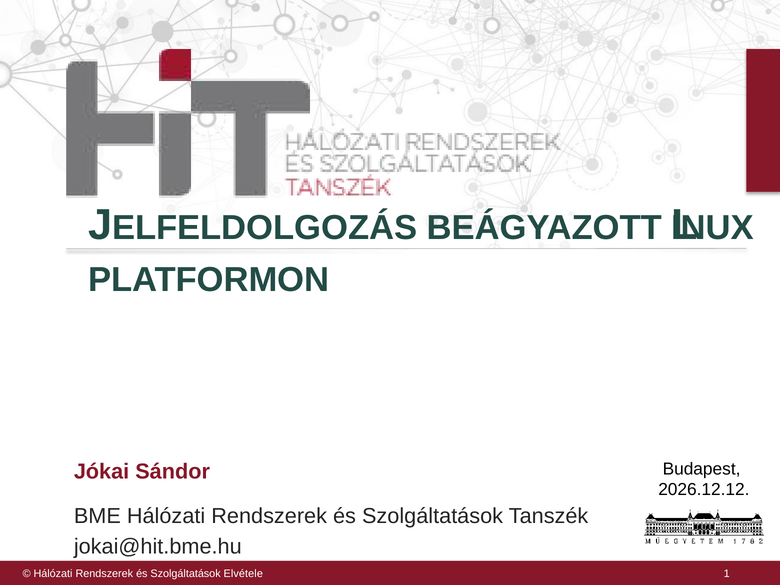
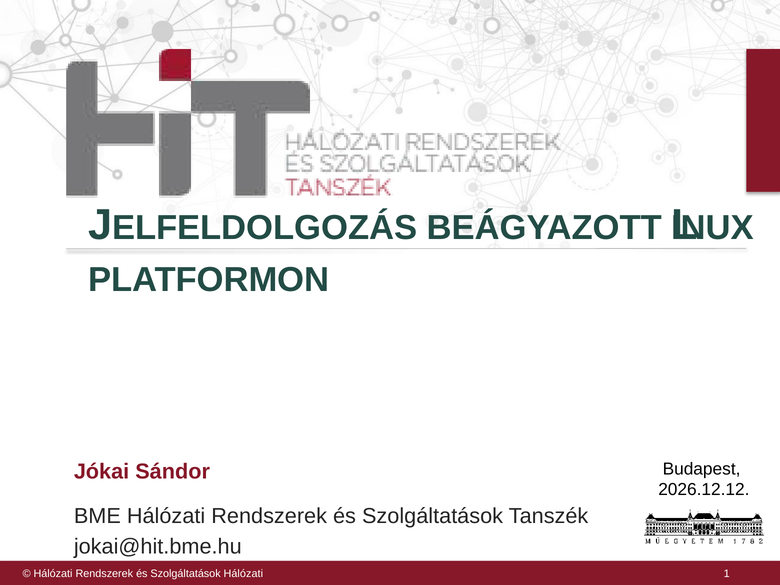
Szolgáltatások Elvétele: Elvétele -> Hálózati (243, 574)
